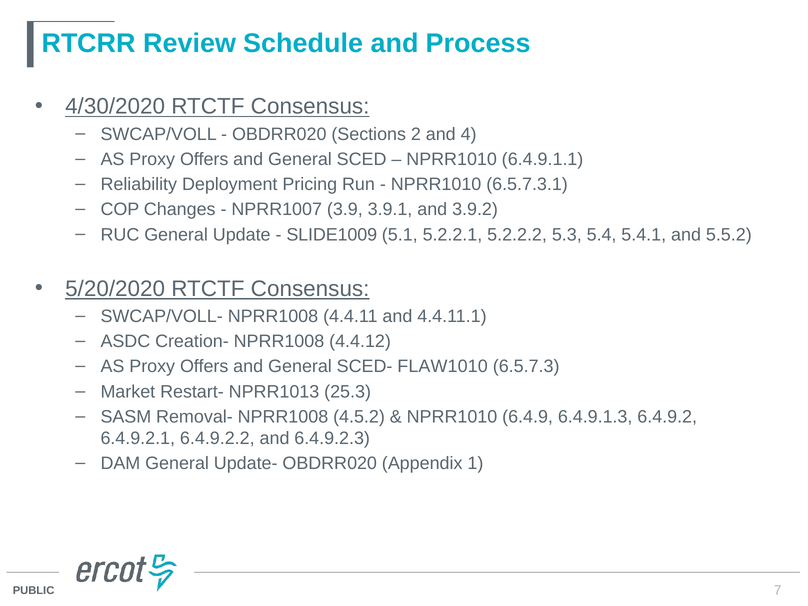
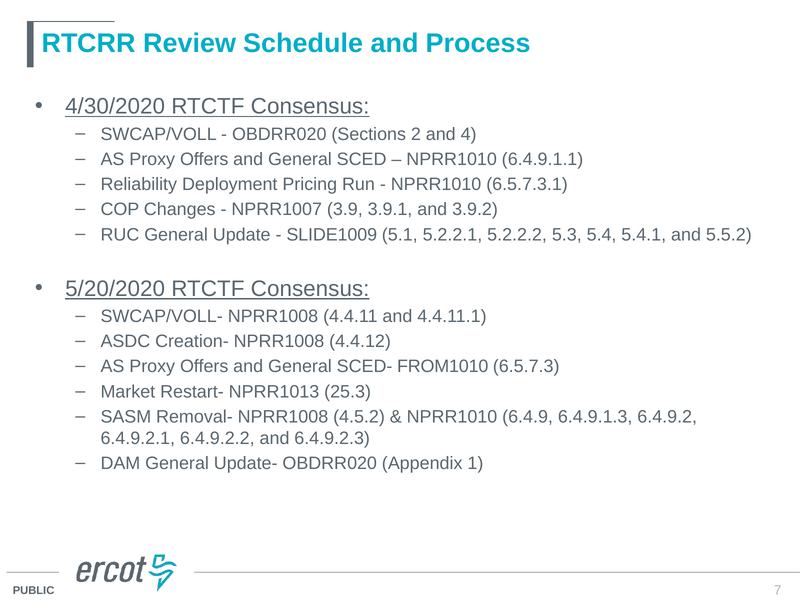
FLAW1010: FLAW1010 -> FROM1010 (443, 367)
